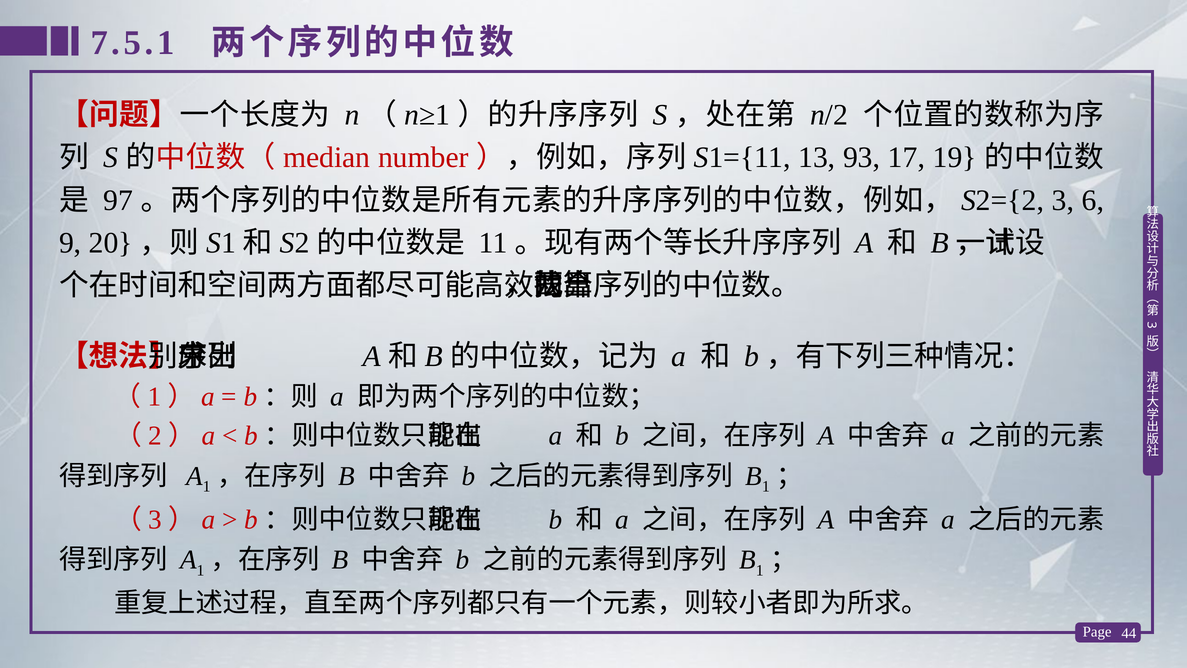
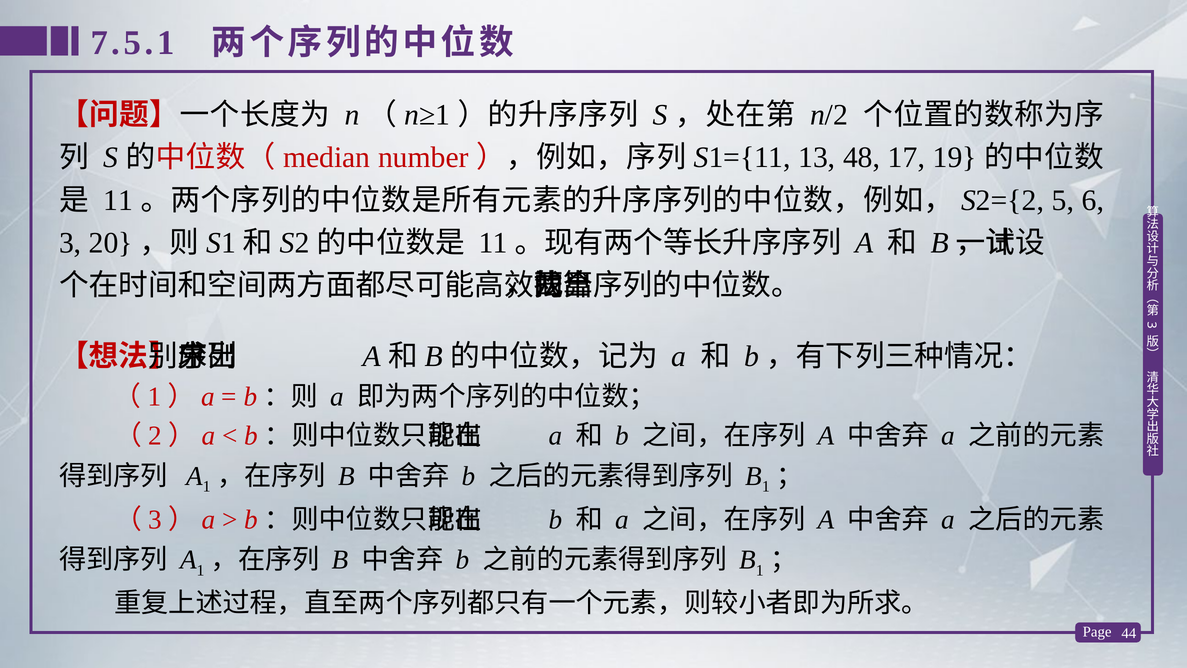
93: 93 -> 48 (862, 157)
97: 97 -> 11 (118, 200)
3: 3 -> 5 (1063, 200)
9: 9 -> 3 (70, 243)
